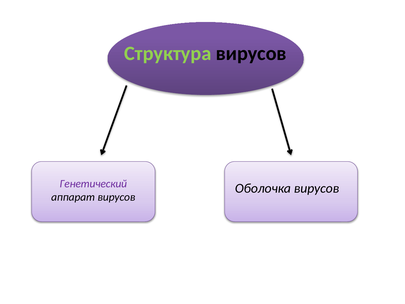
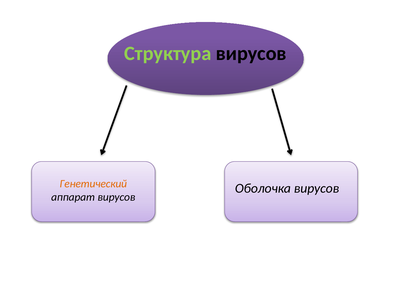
Генетический colour: purple -> orange (93, 184)
